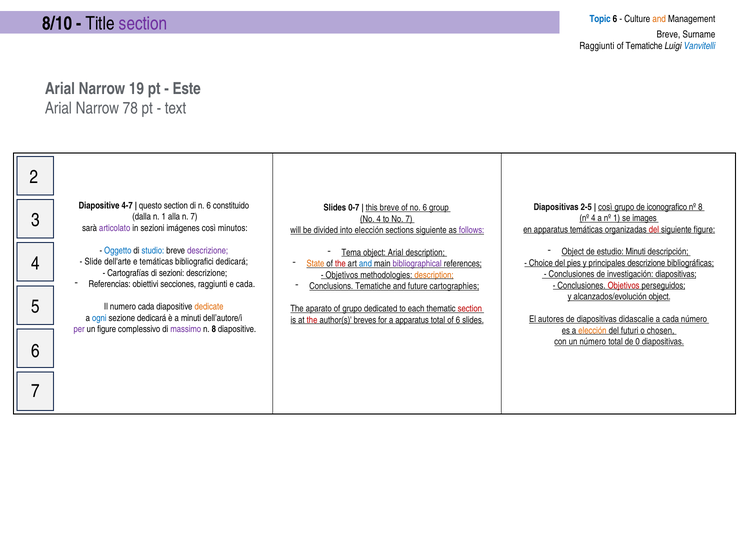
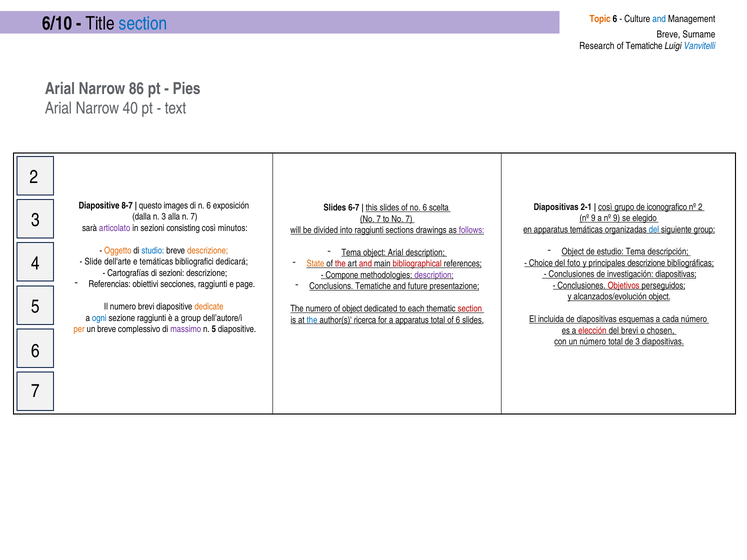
Topic colour: blue -> orange (600, 19)
and colour: orange -> blue (659, 19)
8/10: 8/10 -> 6/10 (57, 24)
section colour: purple -> blue (143, 24)
Raggiunti: Raggiunti -> Research (597, 46)
19: 19 -> 86 (136, 89)
Este: Este -> Pies (187, 89)
78: 78 -> 40 (130, 109)
4-7: 4-7 -> 8-7 (127, 206)
questo section: section -> images (176, 206)
constituido: constituido -> exposición (231, 206)
2-5: 2-5 -> 2-1 (586, 207)
nº 8: 8 -> 2 (700, 207)
0-7: 0-7 -> 6-7 (354, 208)
this breve: breve -> slides (389, 208)
group: group -> scelta (439, 208)
n 1: 1 -> 3 (164, 217)
4: 4 -> 9 (593, 218)
a nº 1: 1 -> 9 (617, 218)
images: images -> elegido (645, 218)
4: 4 -> 7 (379, 219)
imágenes: imágenes -> consisting (183, 228)
del colour: red -> blue (654, 230)
siguiente figure: figure -> group (704, 230)
into elección: elección -> raggiunti (369, 230)
sections siguiente: siguiente -> drawings (431, 230)
Oggetto colour: blue -> orange (118, 251)
descrizione colour: purple -> orange (208, 251)
estudio Minuti: Minuti -> Tema (636, 252)
and colour: blue -> red (365, 264)
bibliographical colour: purple -> red (417, 264)
pies: pies -> foto (574, 263)
Objetivos: Objetivos -> Compone (342, 275)
description colour: orange -> purple (434, 275)
e cada: cada -> page (246, 284)
cartographies: cartographies -> presentazione (454, 286)
numero cada: cada -> brevi (146, 307)
The aparato: aparato -> numero (319, 309)
of grupo: grupo -> object (352, 309)
sezione dedicará: dedicará -> raggiunti (152, 318)
a minuti: minuti -> group (191, 318)
autores: autores -> incluida (551, 319)
didascalie: didascalie -> esquemas (636, 319)
the colour: red -> blue (312, 320)
breves: breves -> ricerca (365, 320)
per colour: purple -> orange (79, 329)
un figure: figure -> breve (107, 329)
n 8: 8 -> 5 (214, 329)
elección colour: orange -> red (592, 331)
del futuri: futuri -> brevi (630, 331)
de 0: 0 -> 3 (638, 342)
